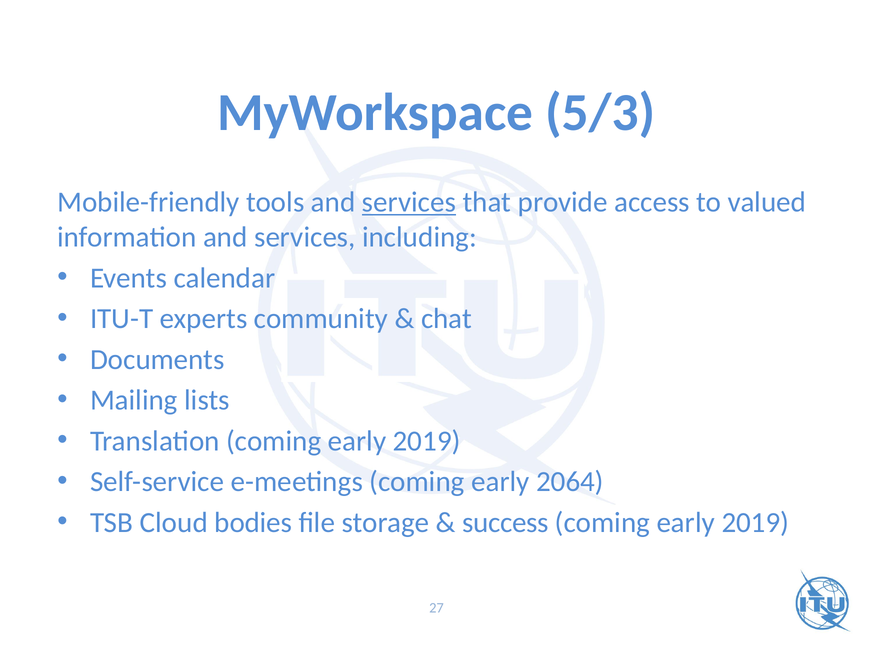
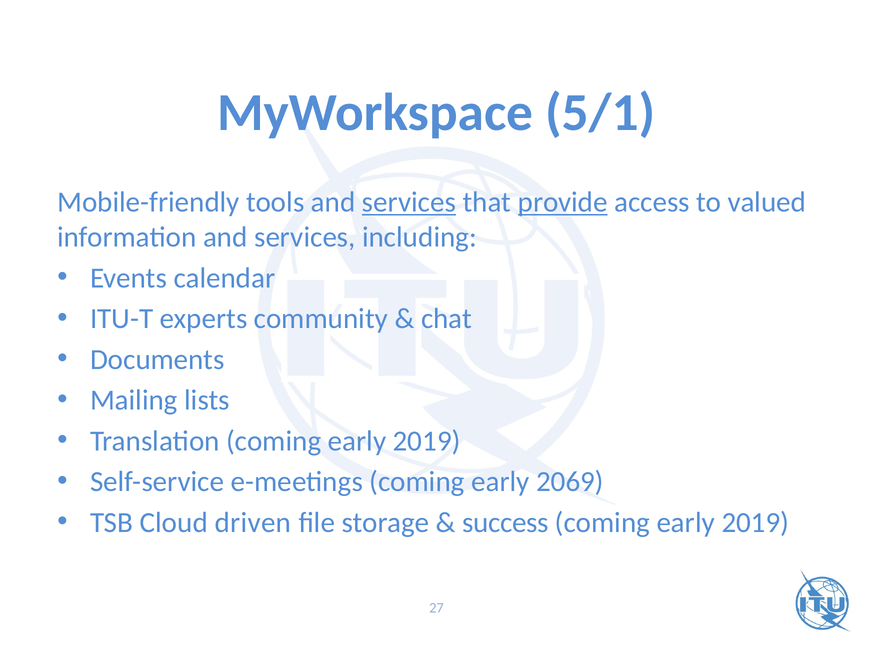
5/3: 5/3 -> 5/1 (600, 113)
provide underline: none -> present (563, 202)
2064: 2064 -> 2069 (570, 482)
bodies: bodies -> driven (253, 522)
